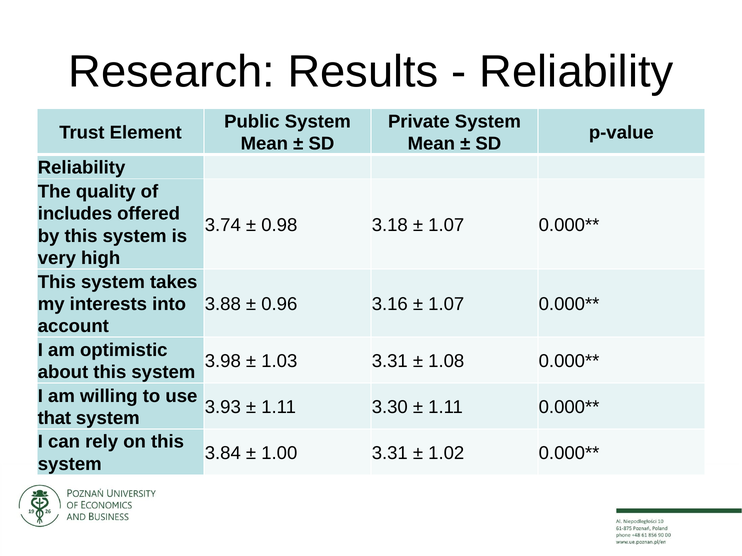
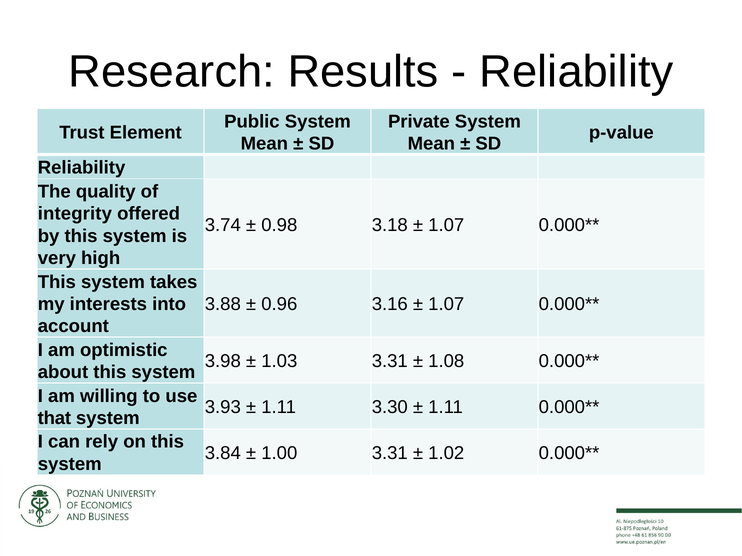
includes: includes -> integrity (75, 214)
